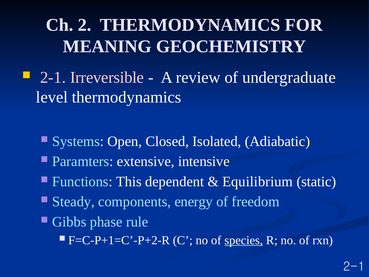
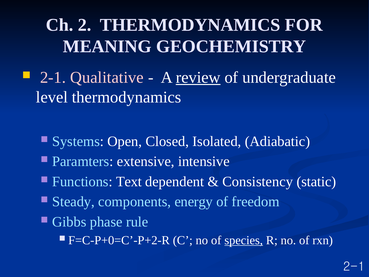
Irreversible: Irreversible -> Qualitative (107, 77)
review underline: none -> present (198, 77)
This: This -> Text (129, 181)
Equilibrium: Equilibrium -> Consistency (258, 181)
F=C-P+1=C’-P+2-R: F=C-P+1=C’-P+2-R -> F=C-P+0=C’-P+2-R (119, 240)
